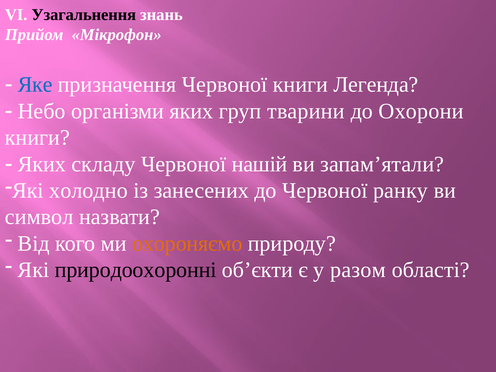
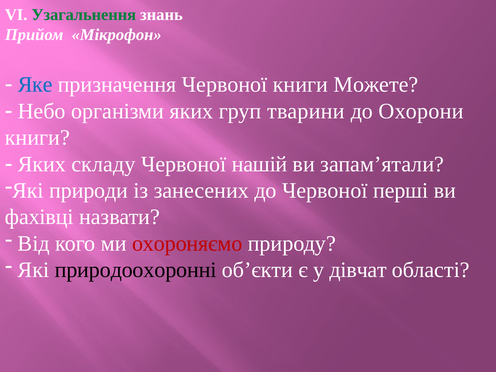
Узагальнення colour: black -> green (84, 15)
Легенда: Легенда -> Можете (376, 85)
холодно: холодно -> природи (89, 191)
ранку: ранку -> перші (401, 191)
символ: символ -> фахiвцi (39, 217)
охороняємо colour: orange -> red (187, 243)
разом: разом -> дівчат (358, 270)
